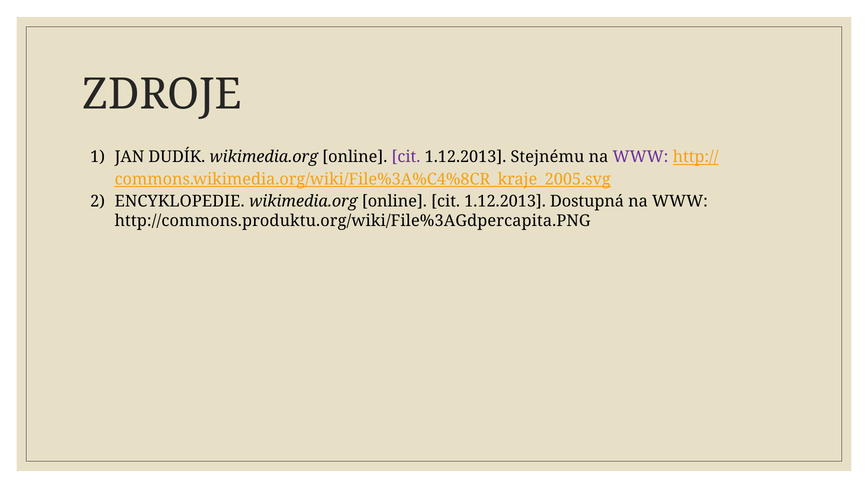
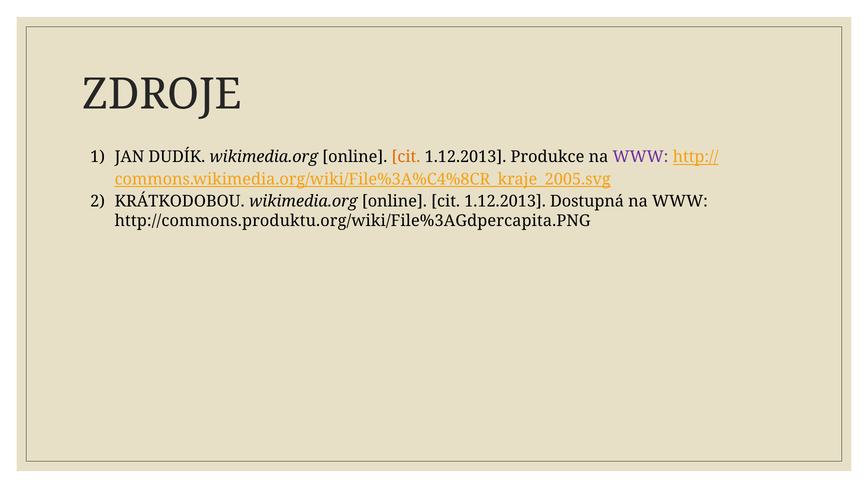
cit colour: purple -> orange (406, 157)
Stejnému: Stejnému -> Produkce (547, 157)
ENCYKLOPEDIE: ENCYKLOPEDIE -> KRÁTKODOBOU (180, 201)
